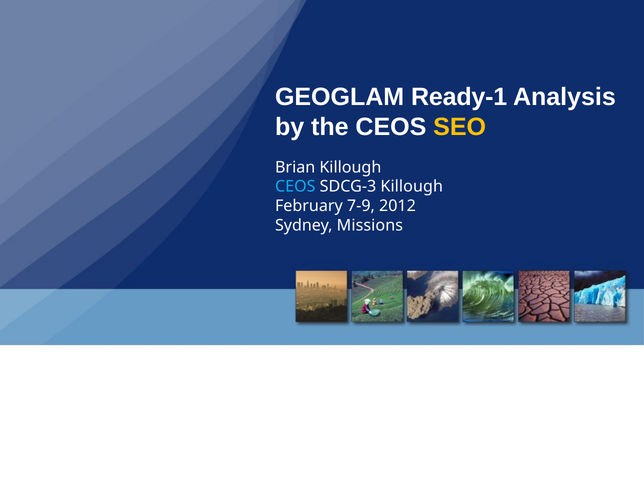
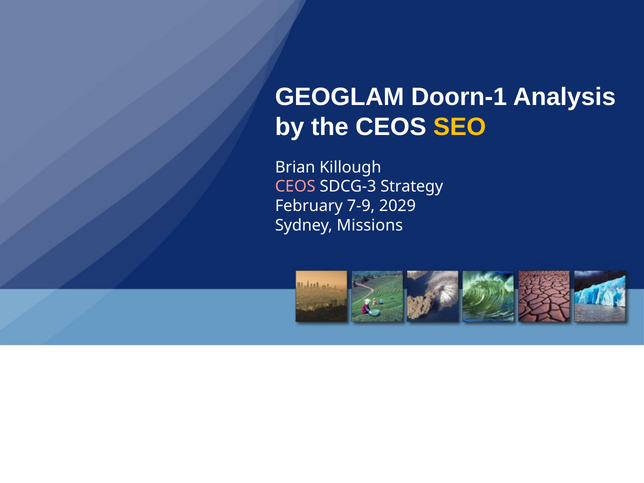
Ready-1: Ready-1 -> Doorn-1 (459, 97)
CEOS colour: light blue -> pink (295, 187)
SDCG-3 Killough: Killough -> Strategy (412, 187)
2012: 2012 -> 2029 (397, 206)
